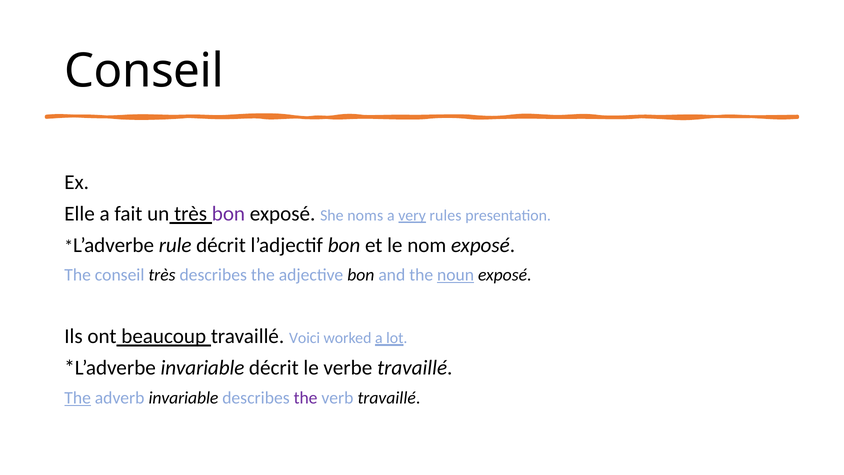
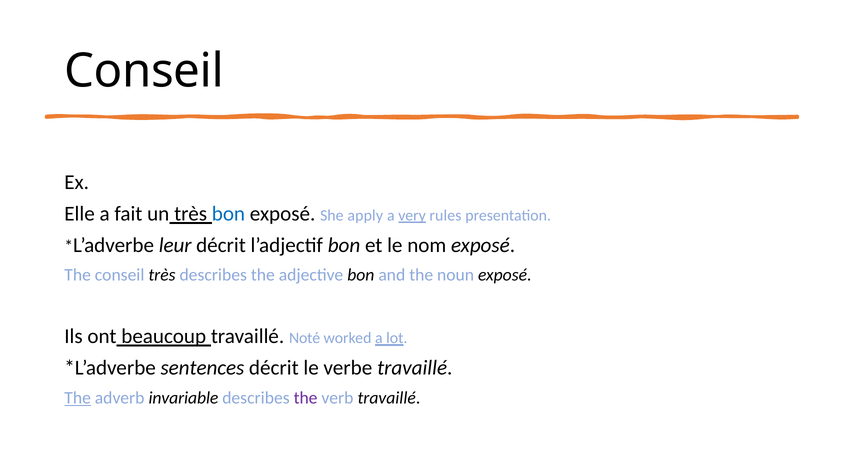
bon colour: purple -> blue (228, 214)
noms: noms -> apply (365, 215)
rule: rule -> leur (175, 245)
noun underline: present -> none (456, 275)
Voici: Voici -> Noté (305, 338)
invariable: invariable -> sentences (202, 368)
